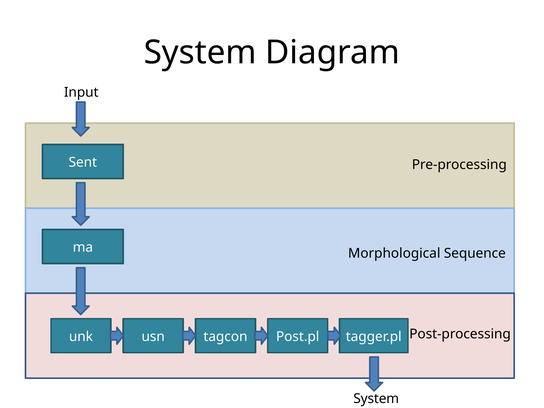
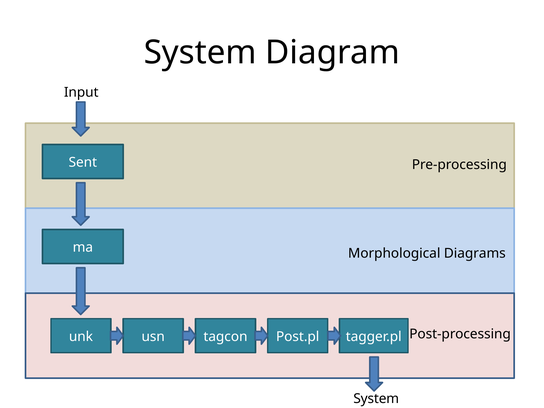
Sequence: Sequence -> Diagrams (475, 253)
